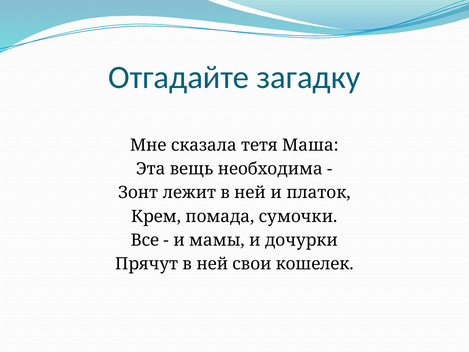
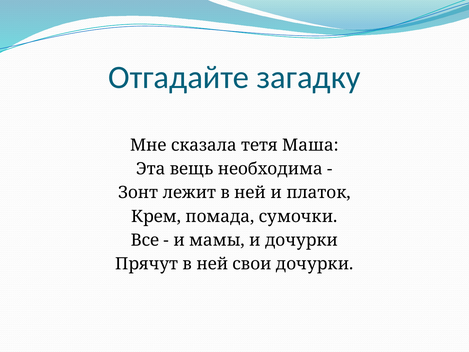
свои кошелек: кошелек -> дочурки (315, 264)
